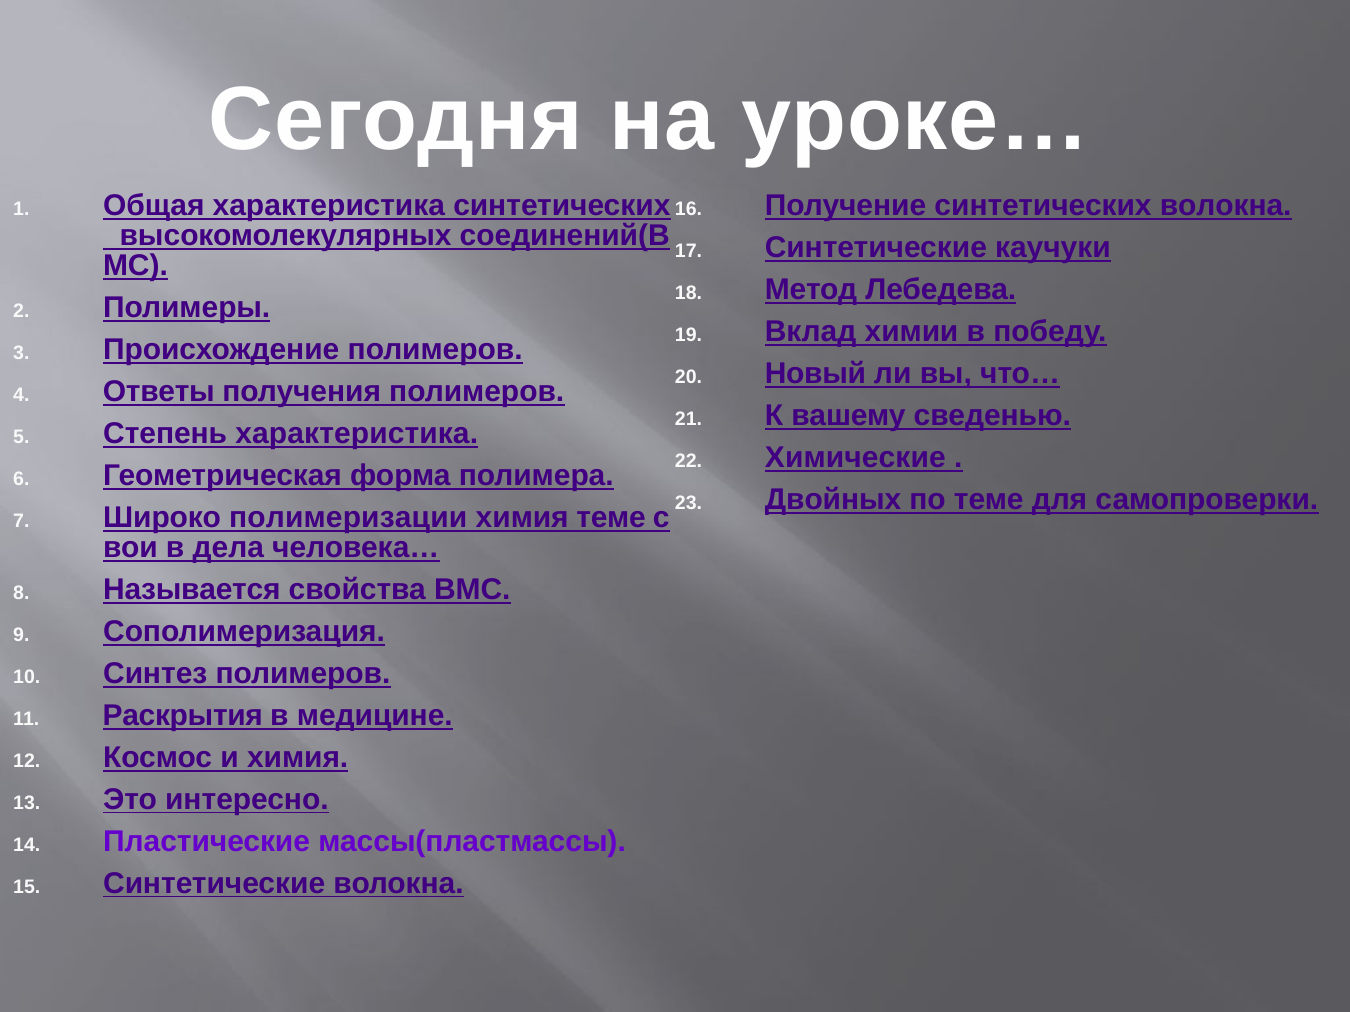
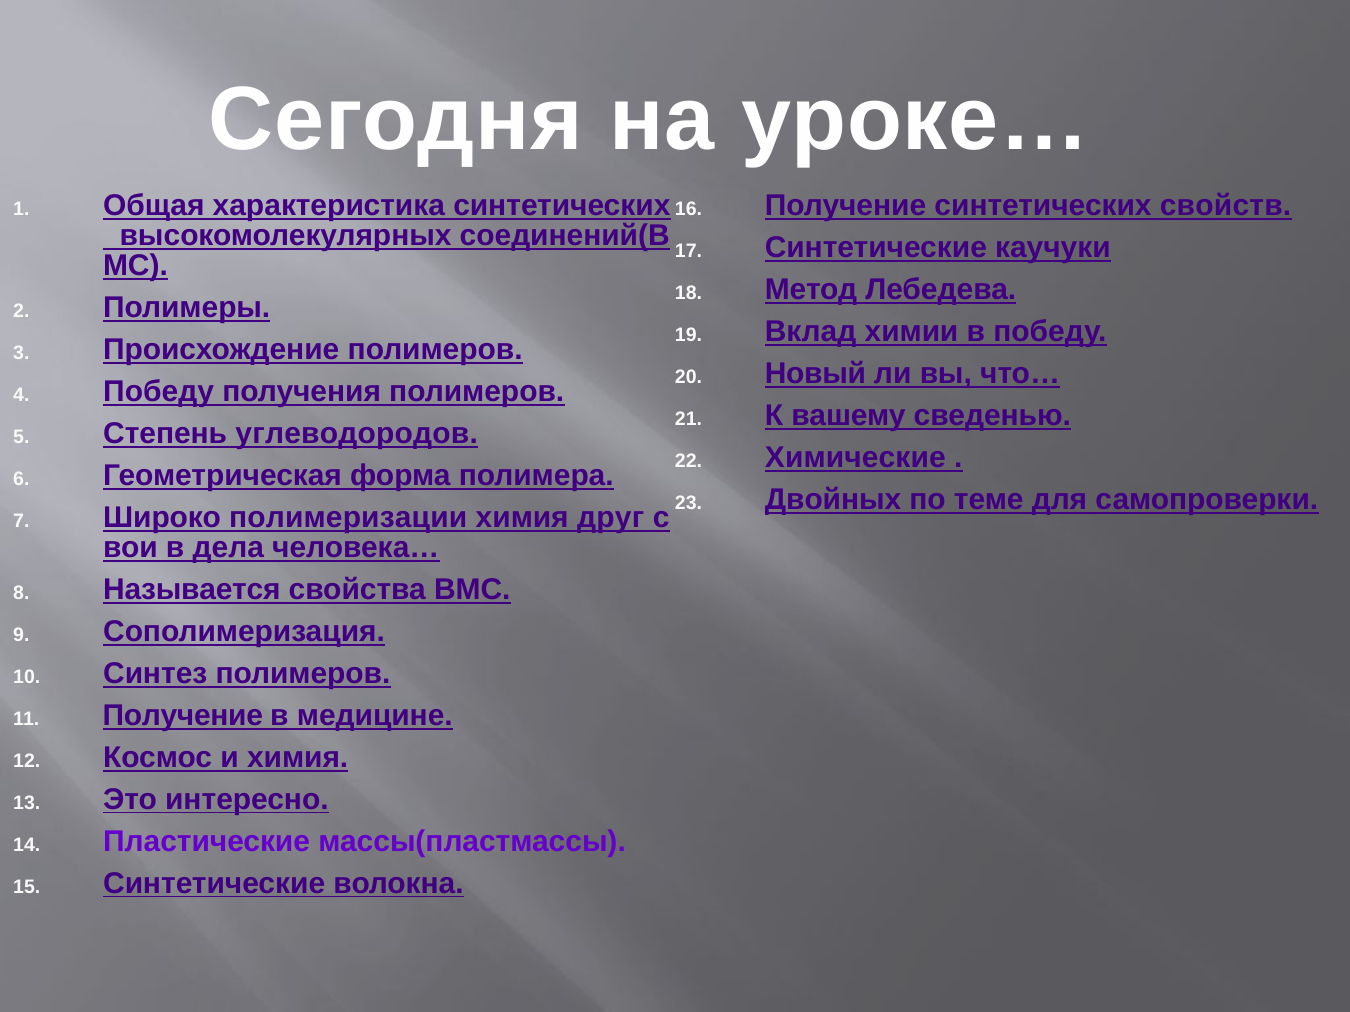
синтетических волокна: волокна -> свойств (1226, 206)
Ответы: Ответы -> Победу (159, 392)
Степень характеристика: характеристика -> углеводородов (357, 434)
химия теме: теме -> друг (611, 518)
Раскрытия: Раскрытия -> Получение (183, 716)
